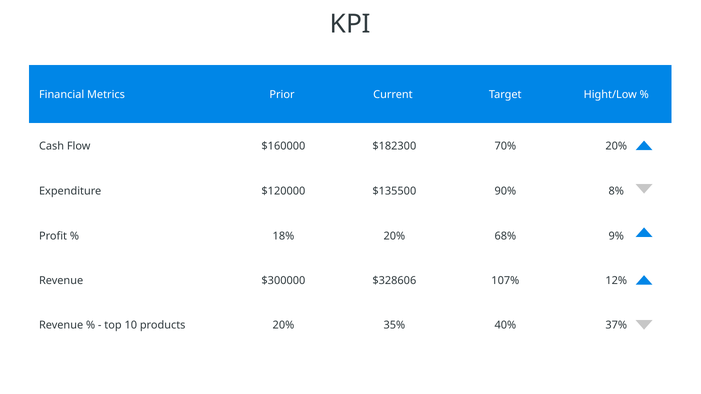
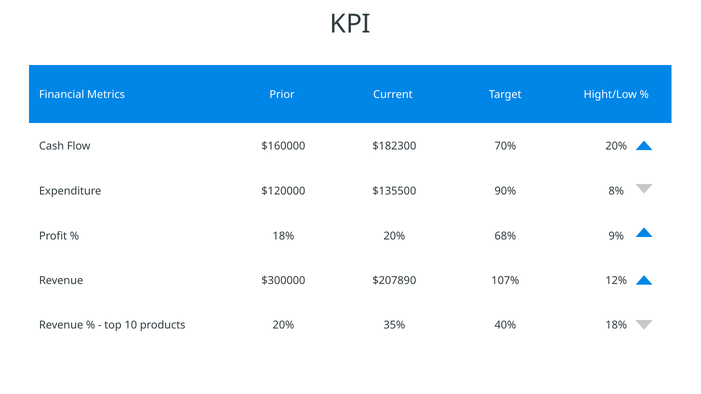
$328606: $328606 -> $207890 (394, 281)
40% 37%: 37% -> 18% (616, 326)
